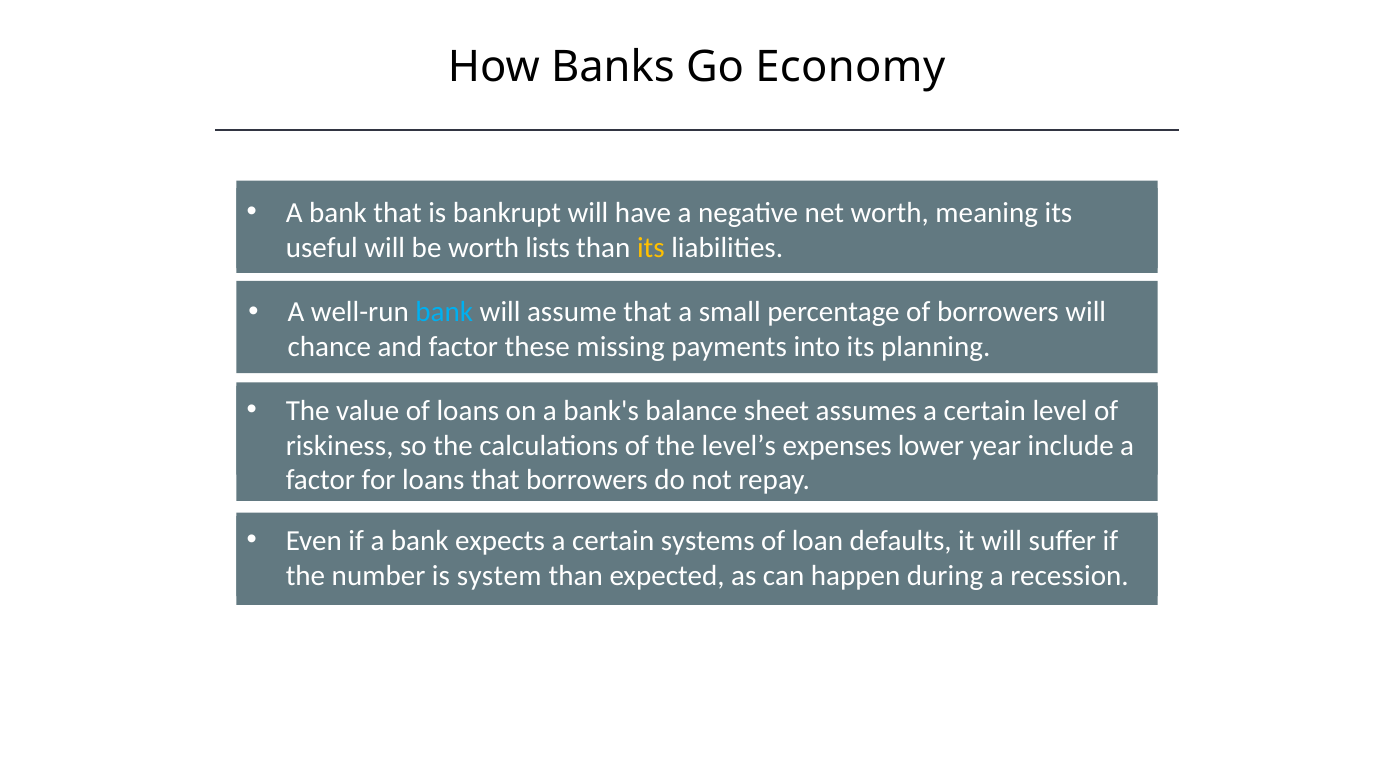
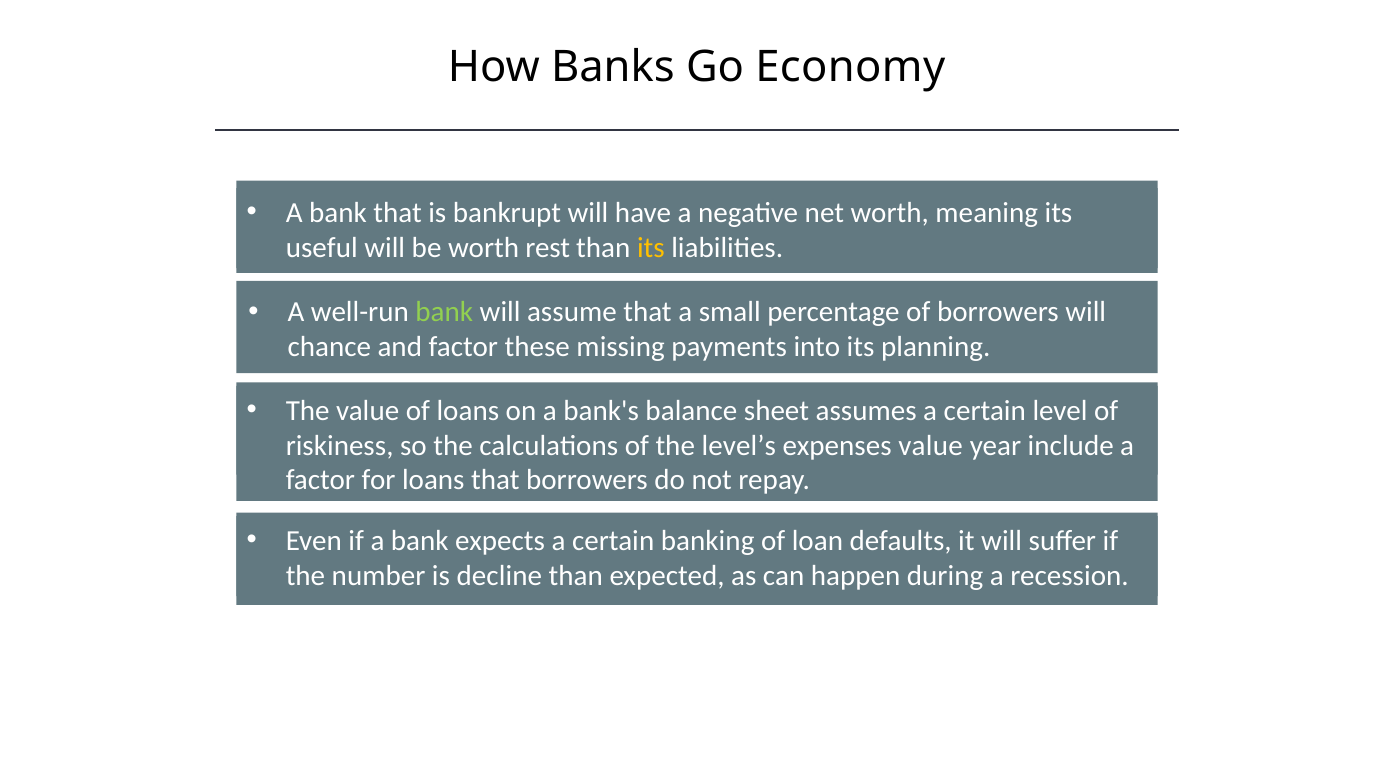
lists: lists -> rest (548, 248)
bank colour: light blue -> light green (444, 312)
expenses lower: lower -> value (931, 446)
systems: systems -> banking (708, 541)
system: system -> decline (499, 576)
